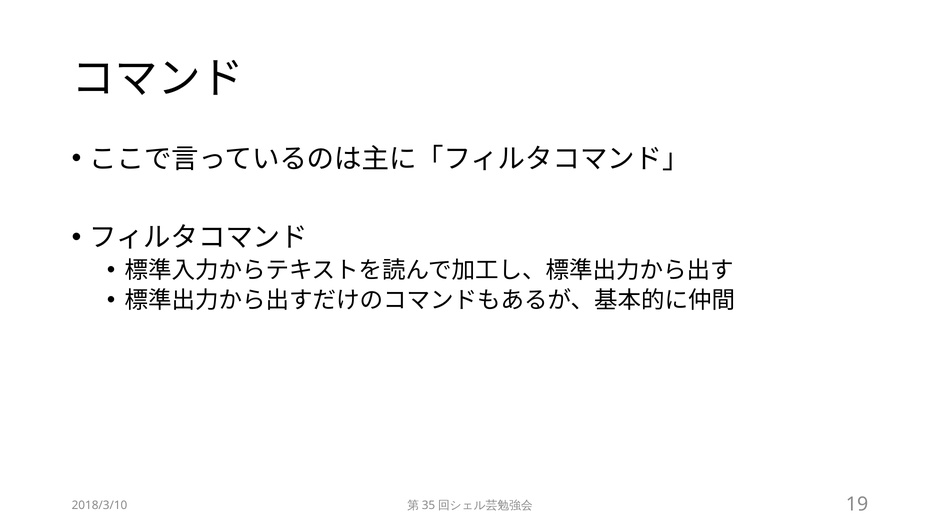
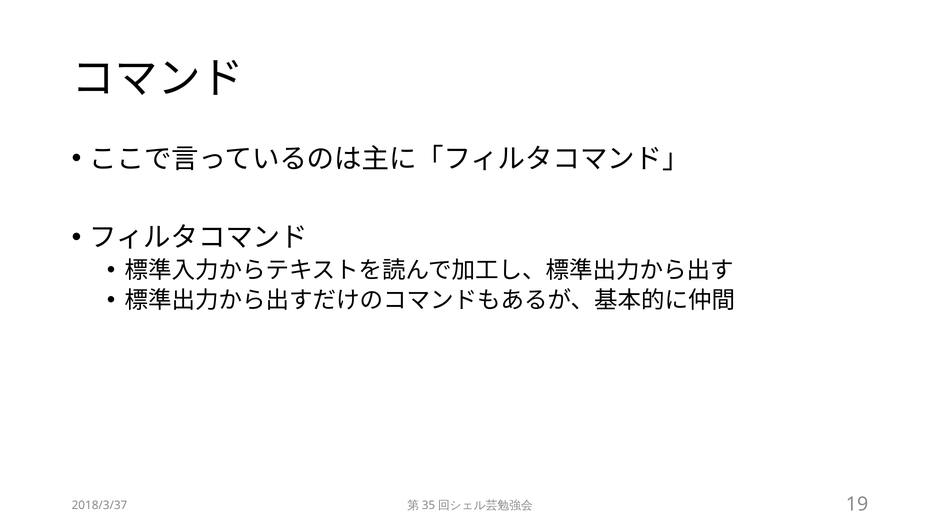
2018/3/10: 2018/3/10 -> 2018/3/37 (99, 505)
